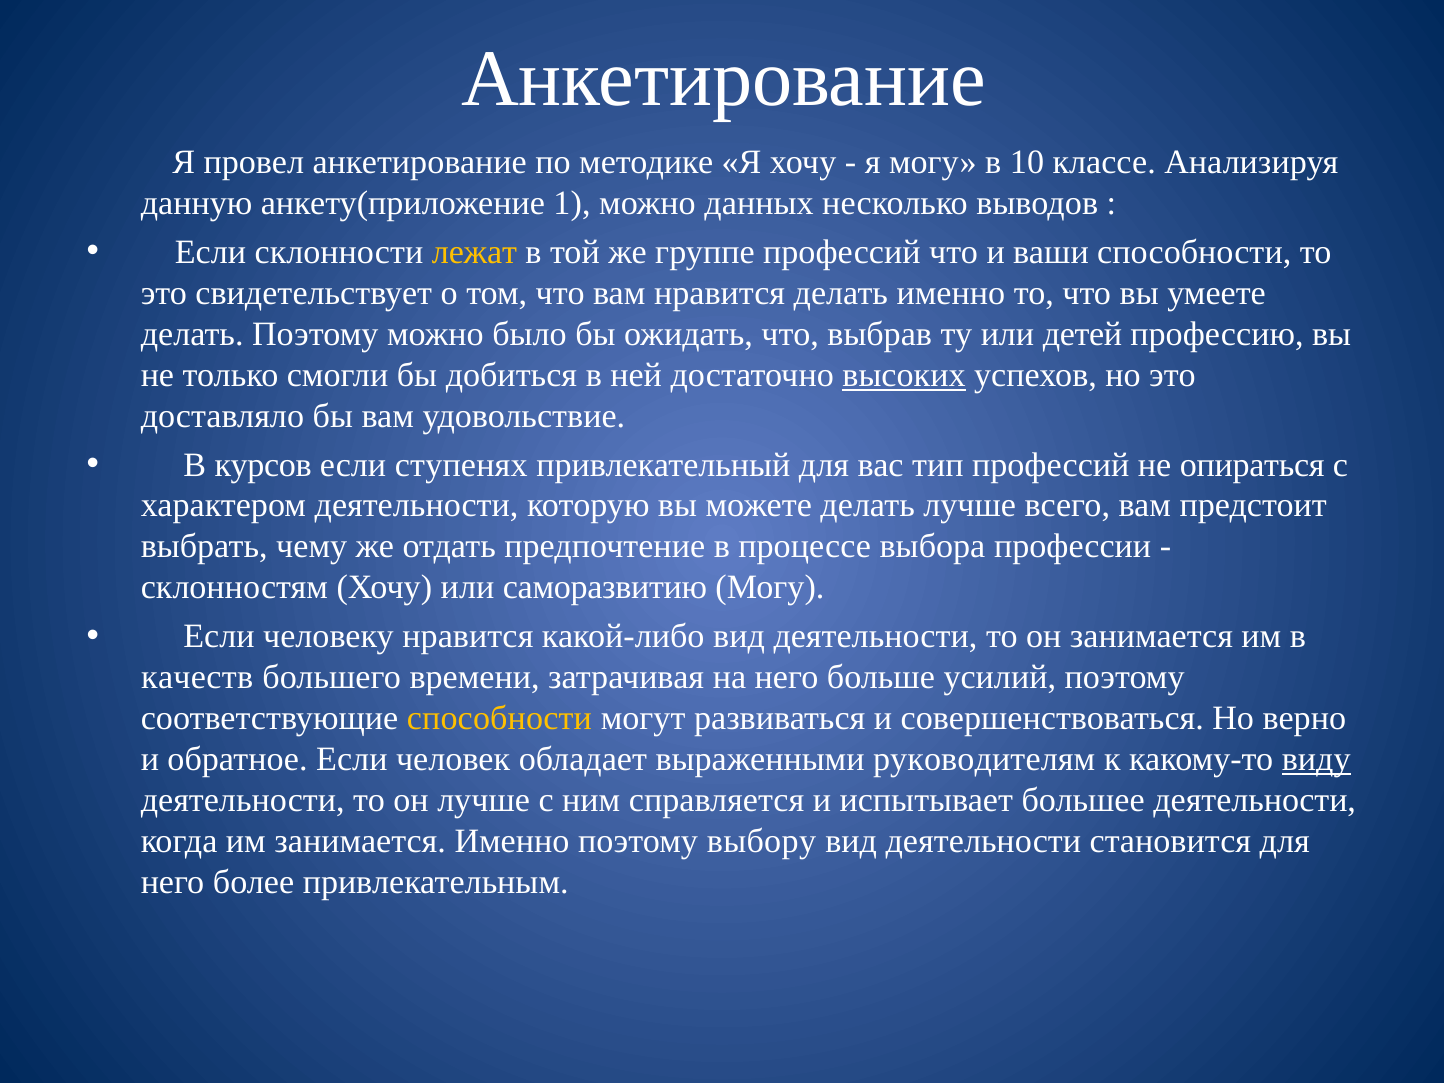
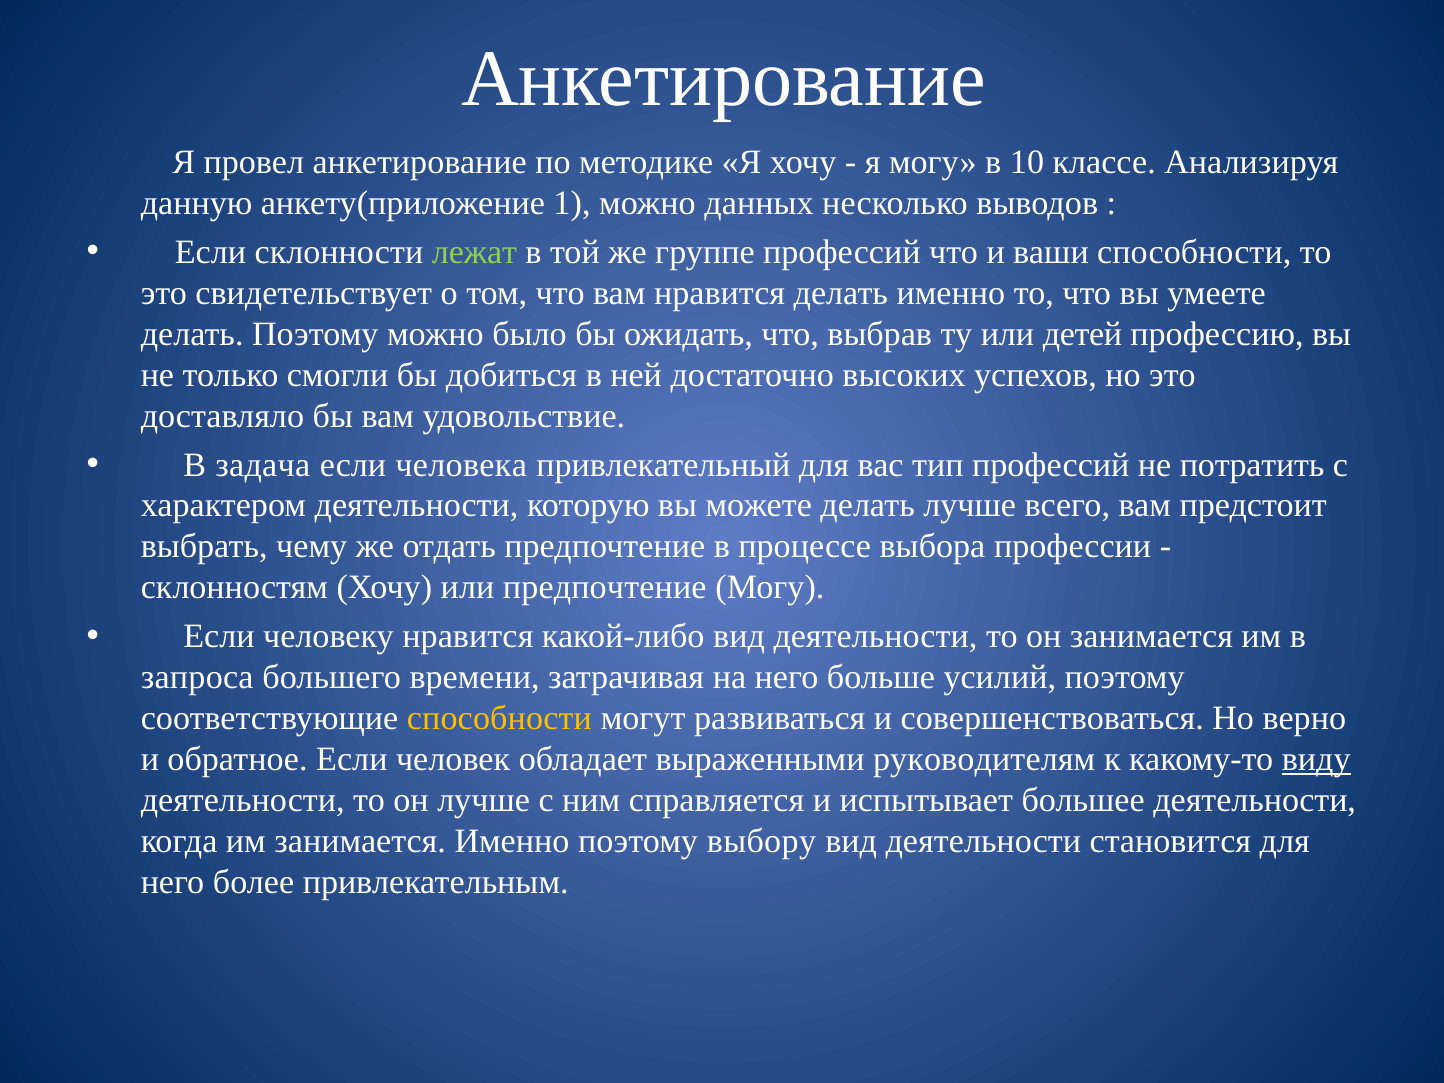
лежат colour: yellow -> light green (474, 252)
высоких underline: present -> none (904, 375)
курсов: курсов -> задача (263, 465)
ступенях: ступенях -> человека (461, 465)
опираться: опираться -> потратить (1252, 465)
или саморазвитию: саморазвитию -> предпочтение (605, 588)
качеств: качеств -> запроса (197, 677)
